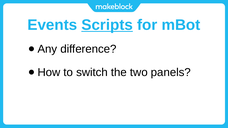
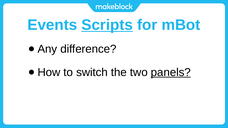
panels underline: none -> present (171, 72)
